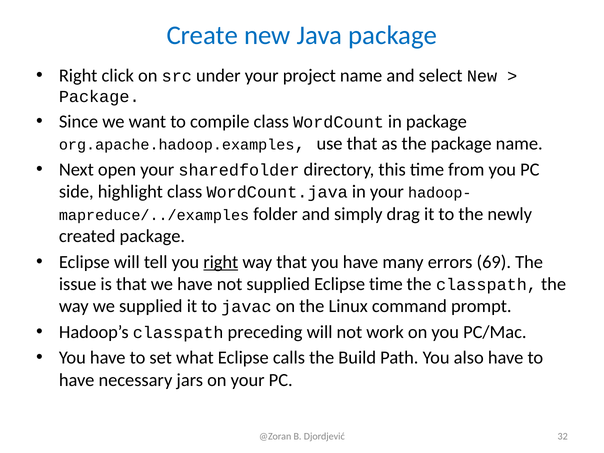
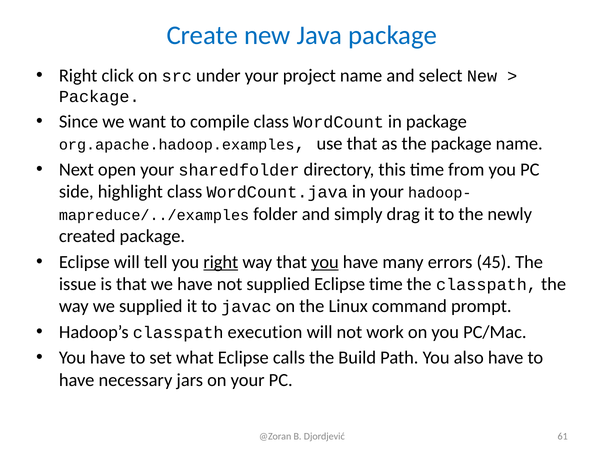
you underline: none -> present (325, 262)
69: 69 -> 45 (494, 262)
preceding: preceding -> execution (265, 332)
32: 32 -> 61 (563, 437)
